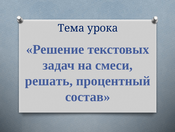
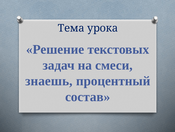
решать: решать -> знаешь (49, 81)
